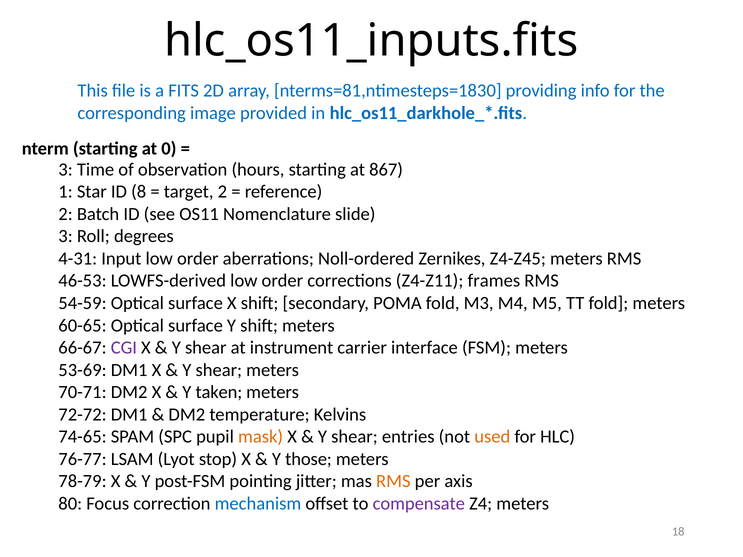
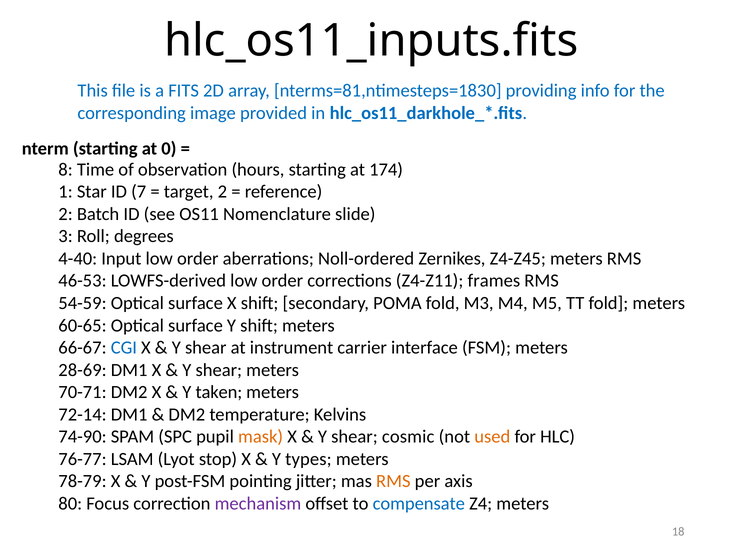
3: 3 -> 8 (66, 170)
867: 867 -> 174 (386, 170)
8: 8 -> 7 (139, 192)
4-31: 4-31 -> 4-40 (78, 259)
CGI colour: purple -> blue (124, 348)
53-69: 53-69 -> 28-69 (82, 370)
72-72: 72-72 -> 72-14 (82, 415)
74-65: 74-65 -> 74-90 (82, 437)
entries: entries -> cosmic (408, 437)
those: those -> types (308, 459)
mechanism colour: blue -> purple (258, 504)
compensate colour: purple -> blue (419, 504)
